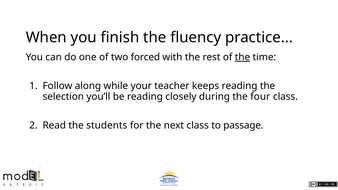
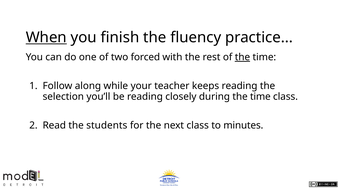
When underline: none -> present (46, 37)
during the four: four -> time (260, 97)
passage: passage -> minutes (243, 125)
